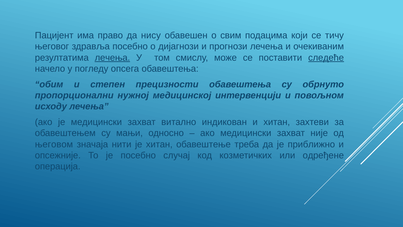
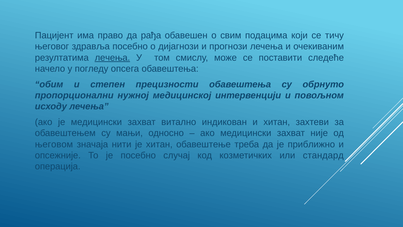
нису: нису -> рађа (151, 35)
следеће underline: present -> none (326, 58)
одређене: одређене -> стандард (323, 155)
